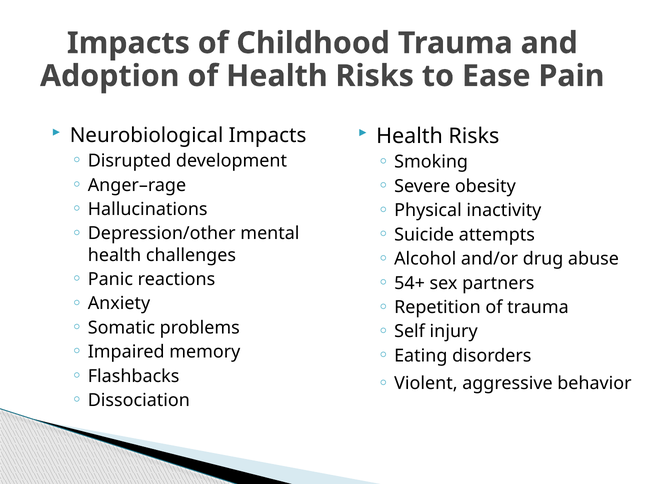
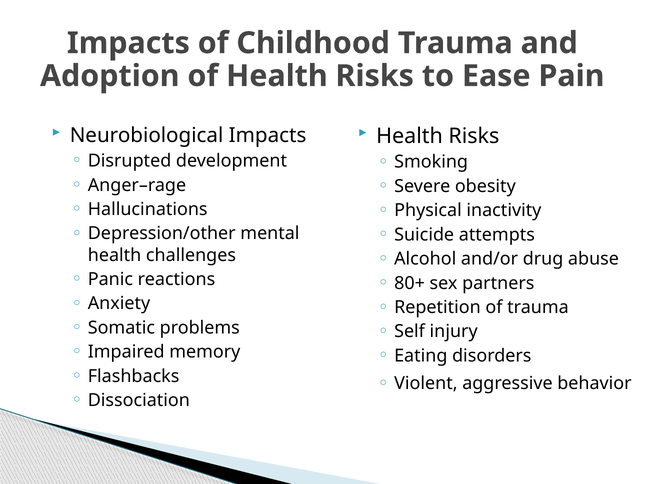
54+: 54+ -> 80+ (410, 283)
